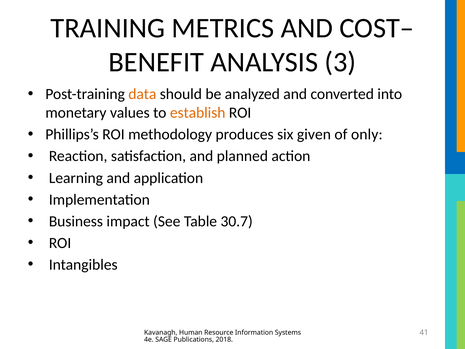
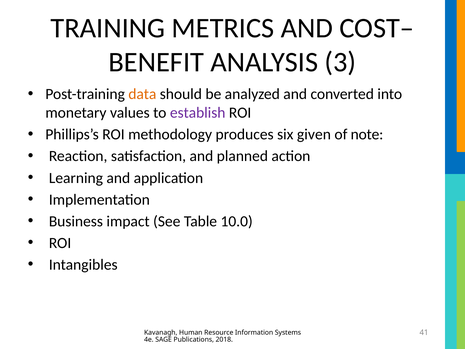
establish colour: orange -> purple (198, 113)
only: only -> note (367, 134)
30.7: 30.7 -> 10.0 (237, 221)
